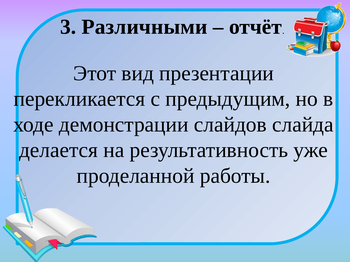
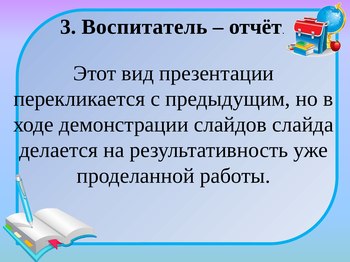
Различными: Различными -> Воспитатель (145, 27)
